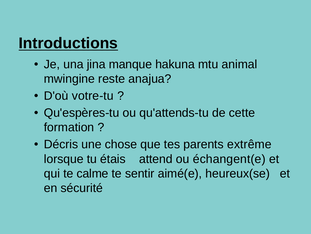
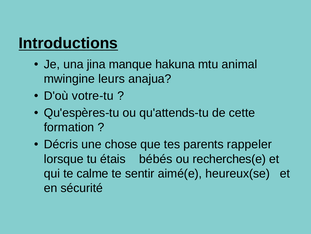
reste: reste -> leurs (112, 79)
extrême: extrême -> rappeler (249, 144)
attend: attend -> bébés (156, 158)
échangent(e: échangent(e -> recherches(e (229, 158)
